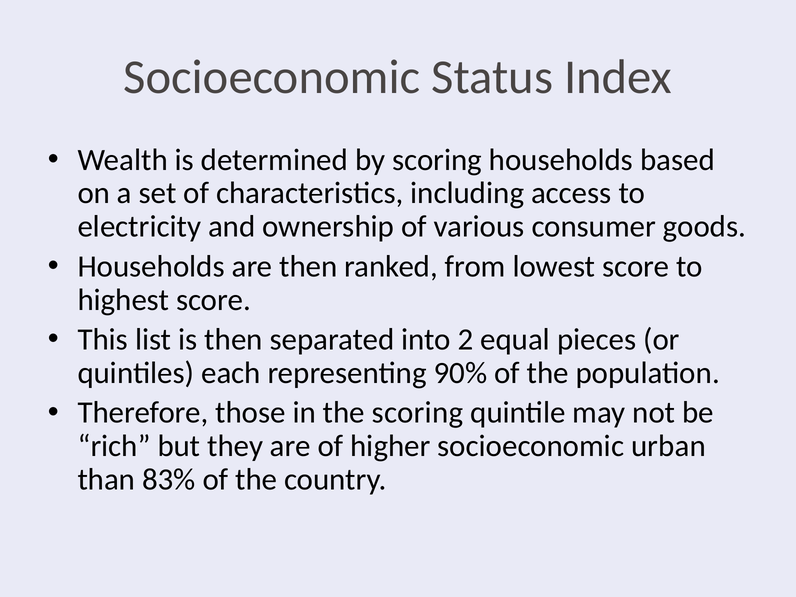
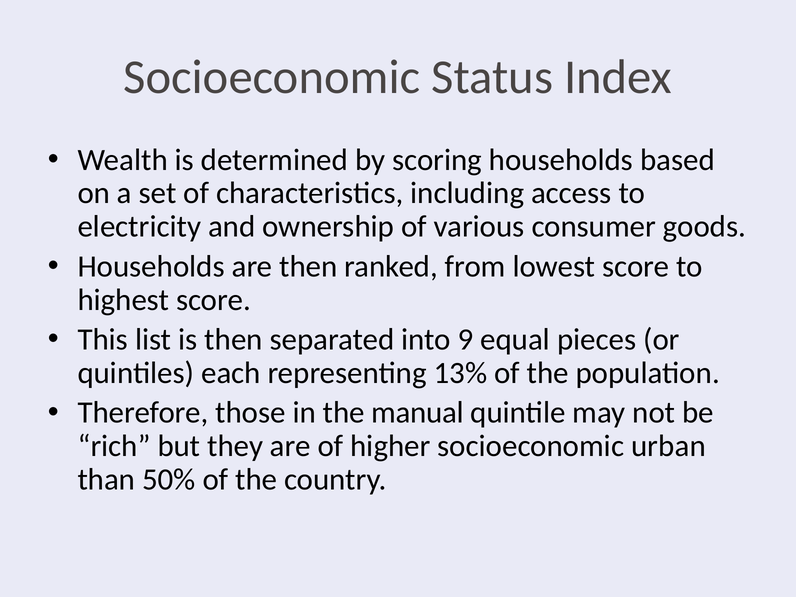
2: 2 -> 9 (465, 339)
90%: 90% -> 13% (460, 373)
the scoring: scoring -> manual (418, 413)
83%: 83% -> 50% (169, 479)
